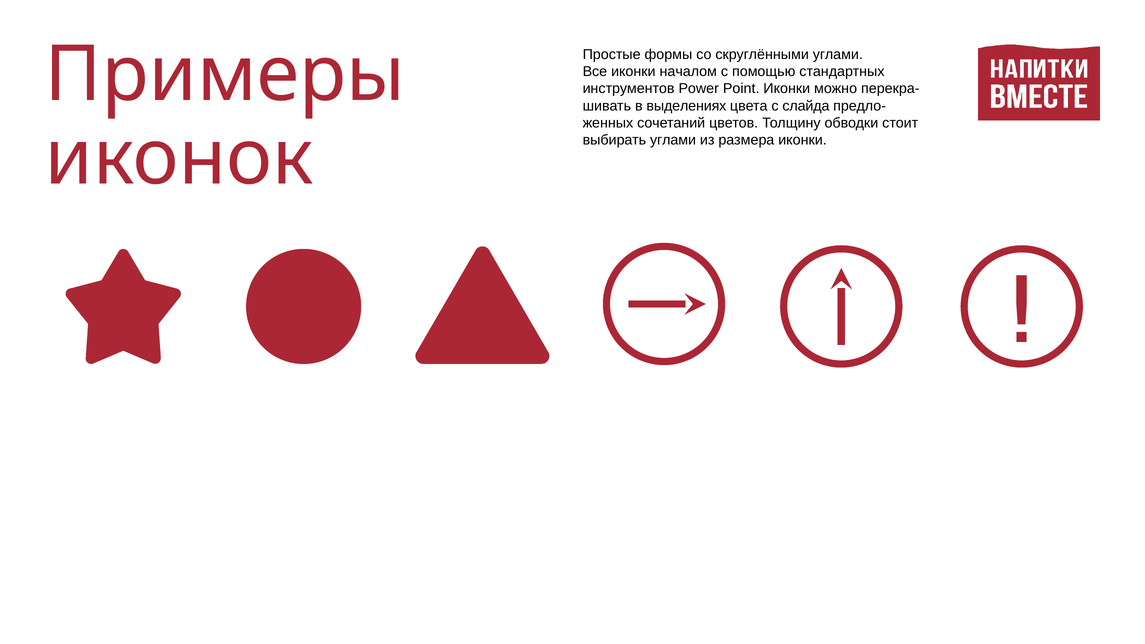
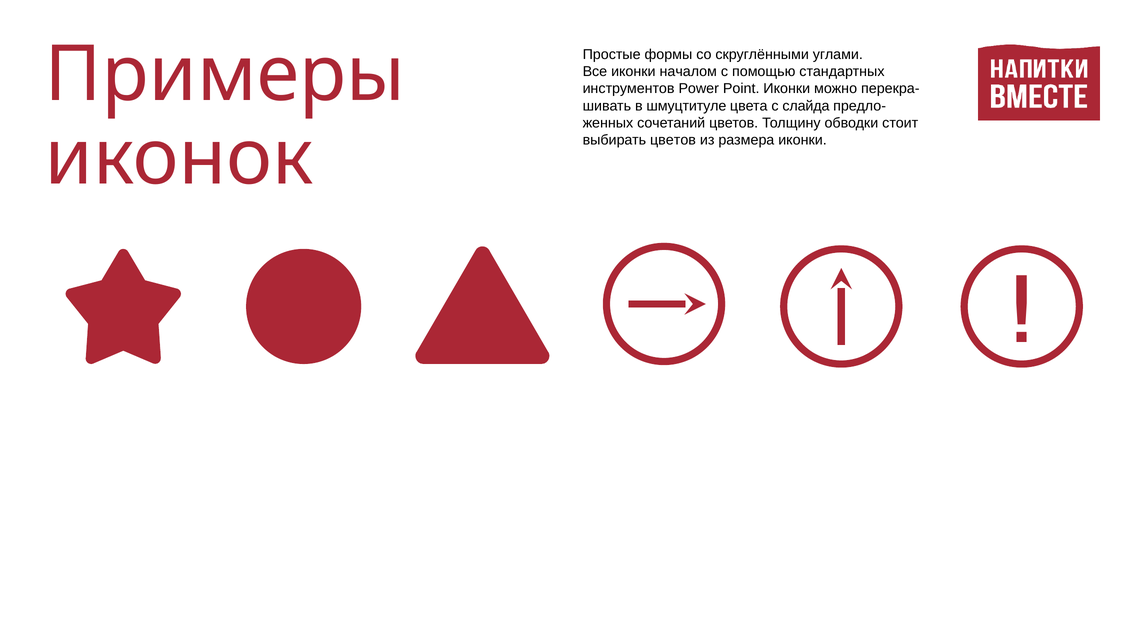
выделениях: выделениях -> шмуцтитуле (686, 106)
выбирать углами: углами -> цветов (673, 140)
